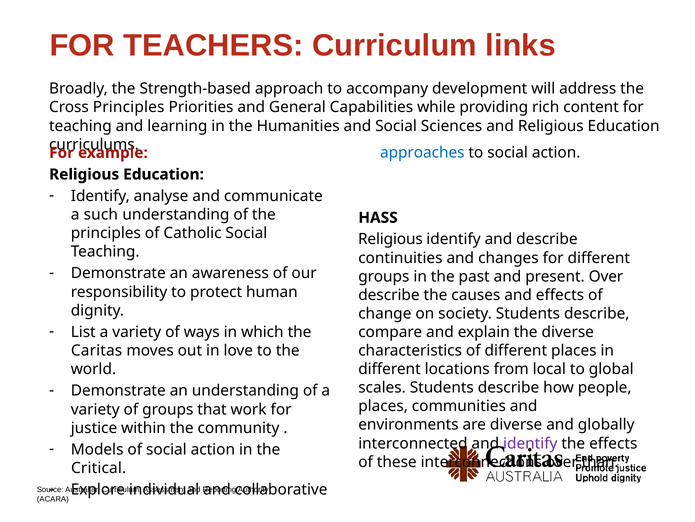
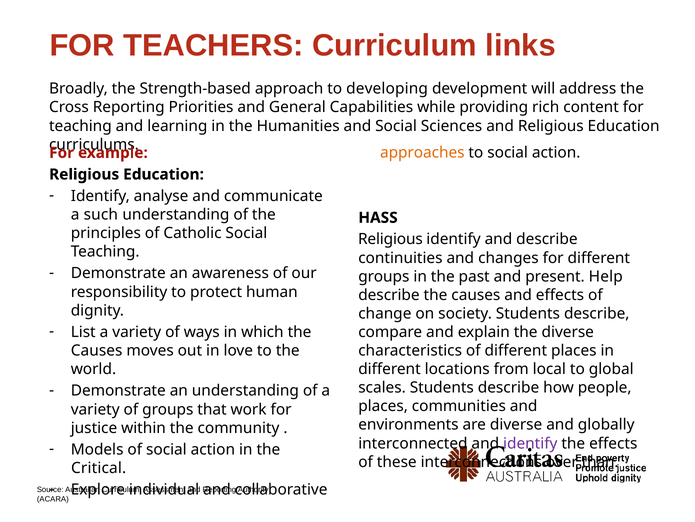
accompany: accompany -> developing (387, 89)
Cross Principles: Principles -> Reporting (129, 107)
approaches colour: blue -> orange (422, 153)
present Over: Over -> Help (606, 276)
Caritas: Caritas -> Causes (97, 350)
